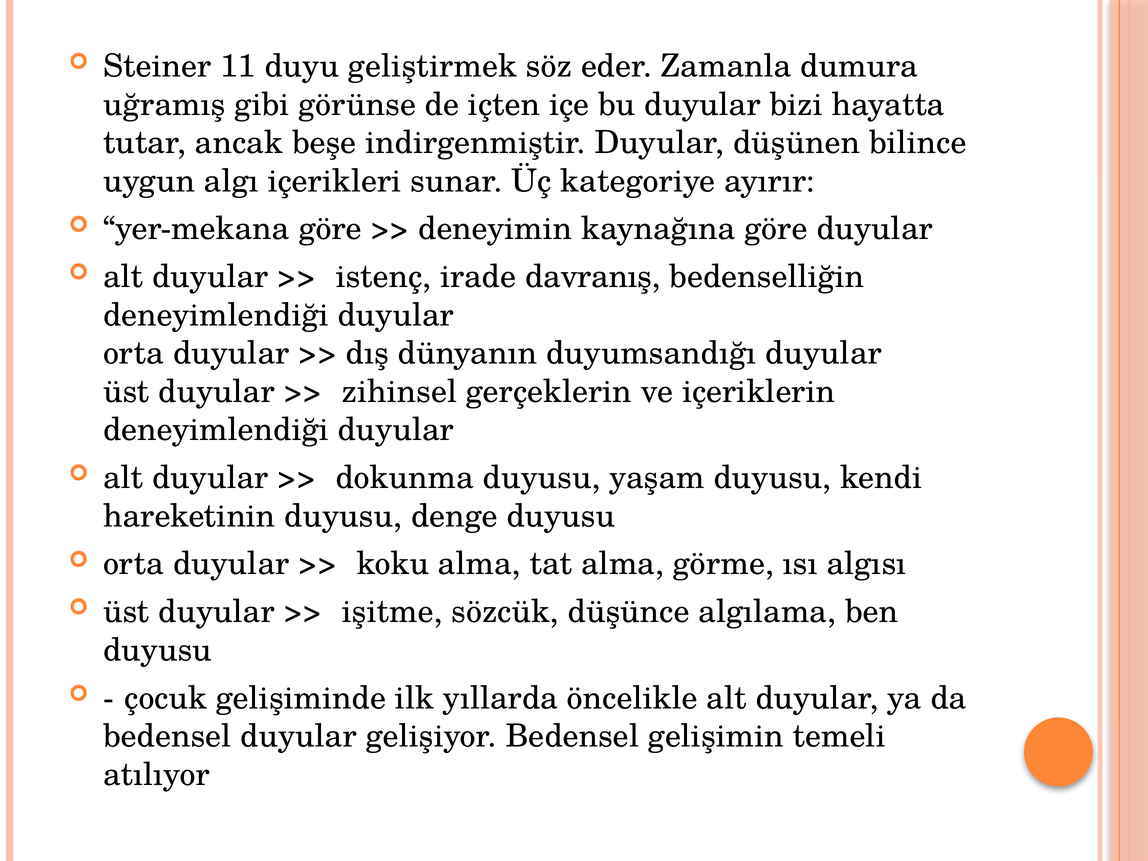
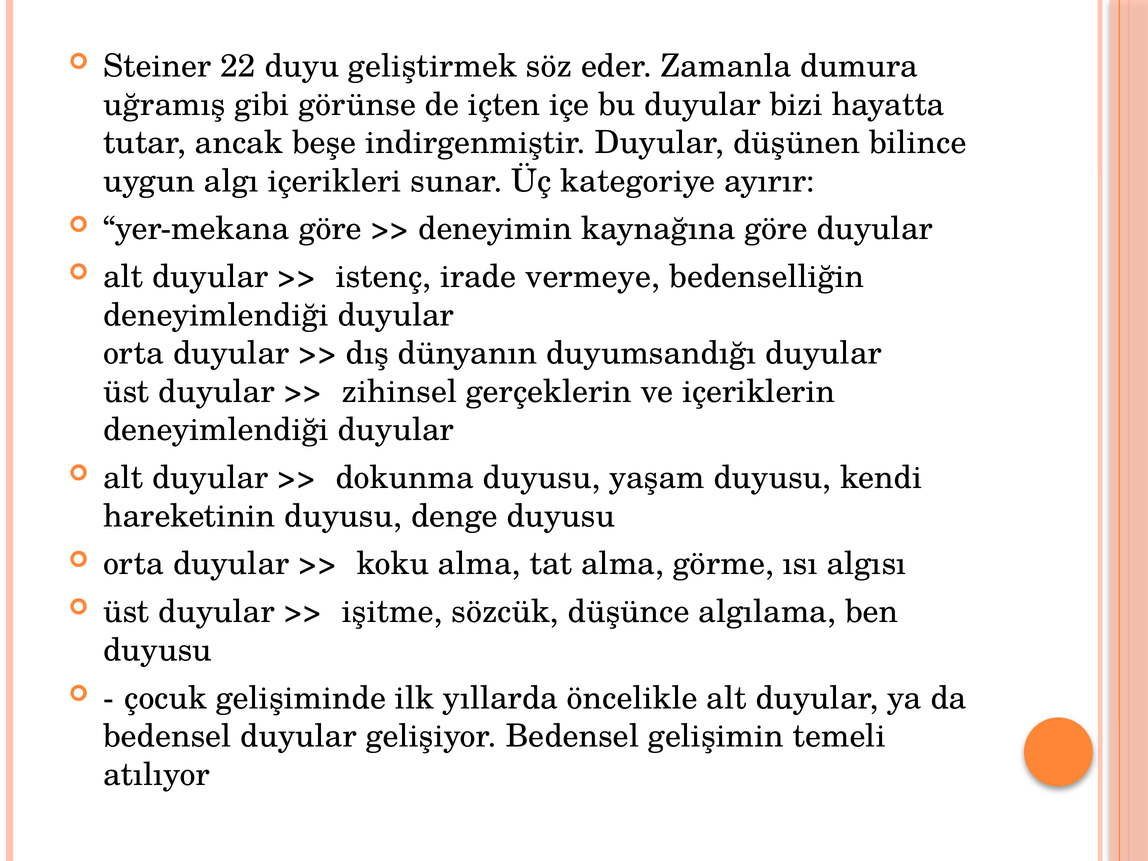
11: 11 -> 22 (238, 66)
davranış: davranış -> vermeye (593, 277)
